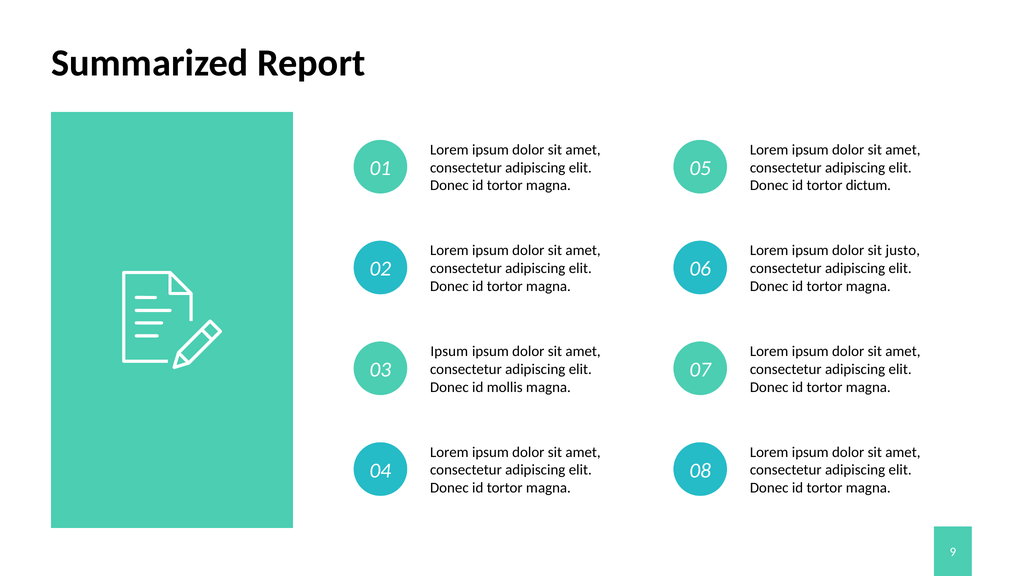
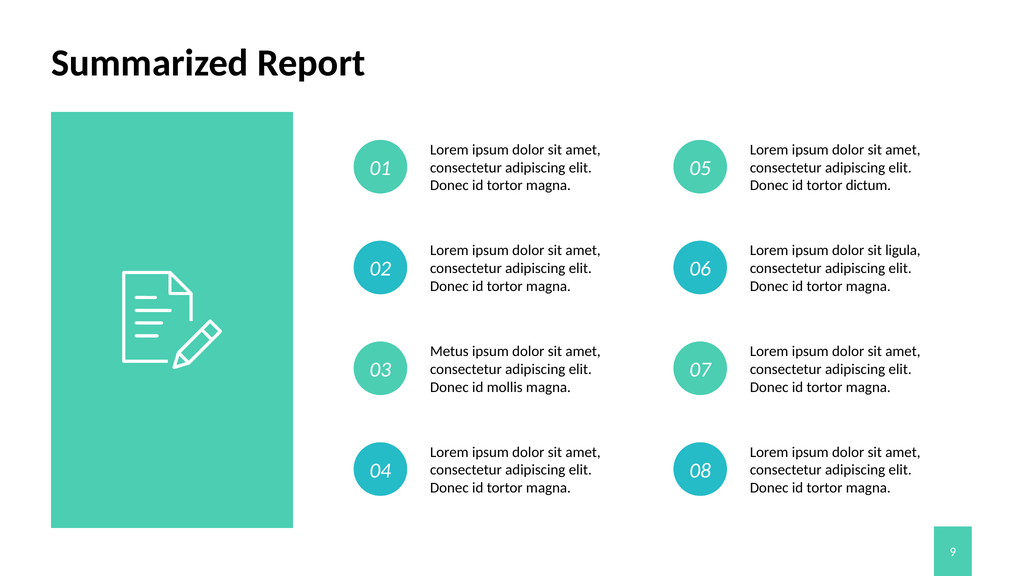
justo: justo -> ligula (903, 250)
Ipsum: Ipsum -> Metus (449, 351)
